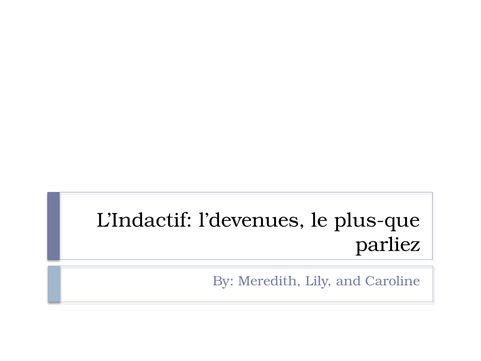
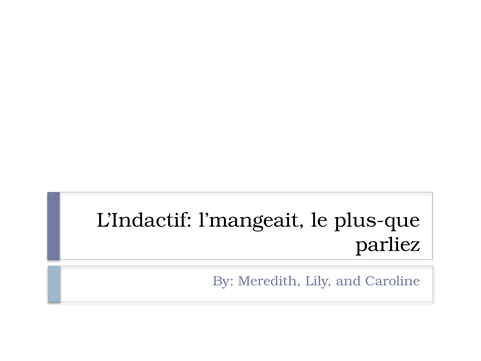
l’devenues: l’devenues -> l’mangeait (252, 220)
